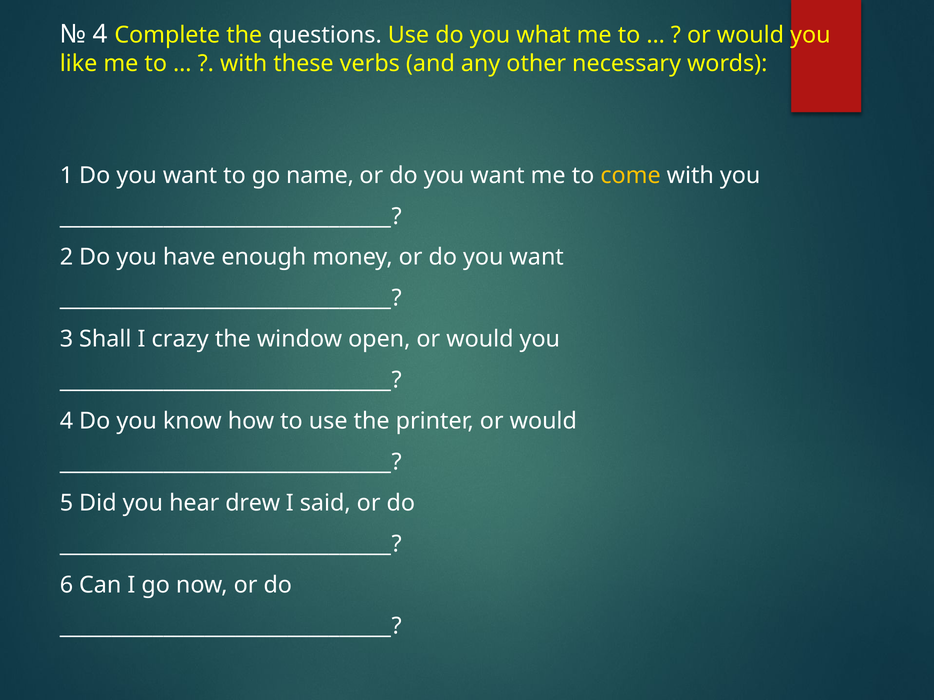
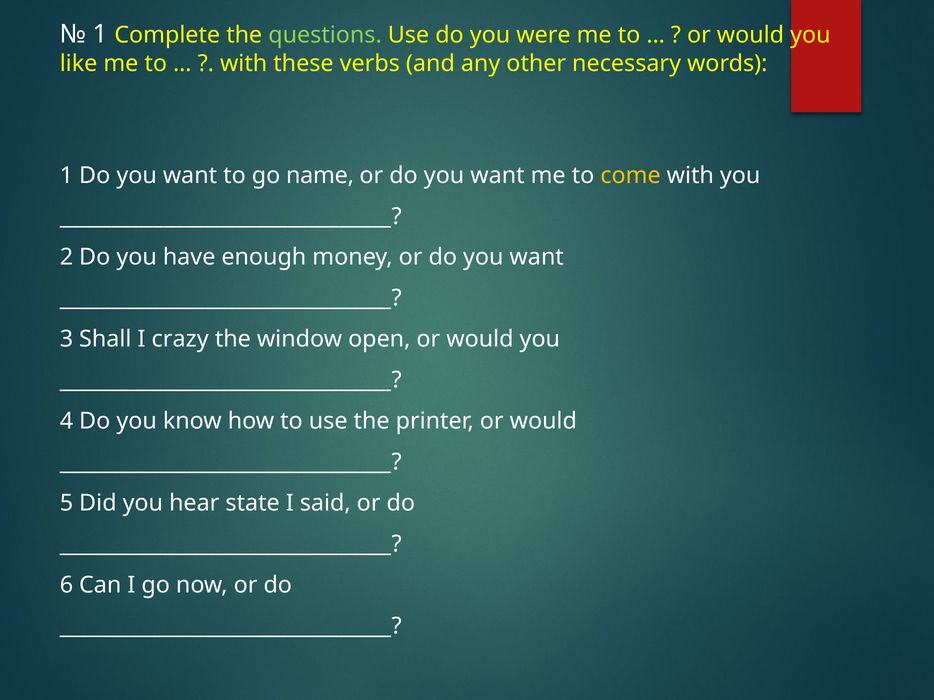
4: 4 -> 1 (100, 34)
questions colour: white -> light green (325, 35)
what: what -> were (543, 35)
drew: drew -> state (253, 503)
